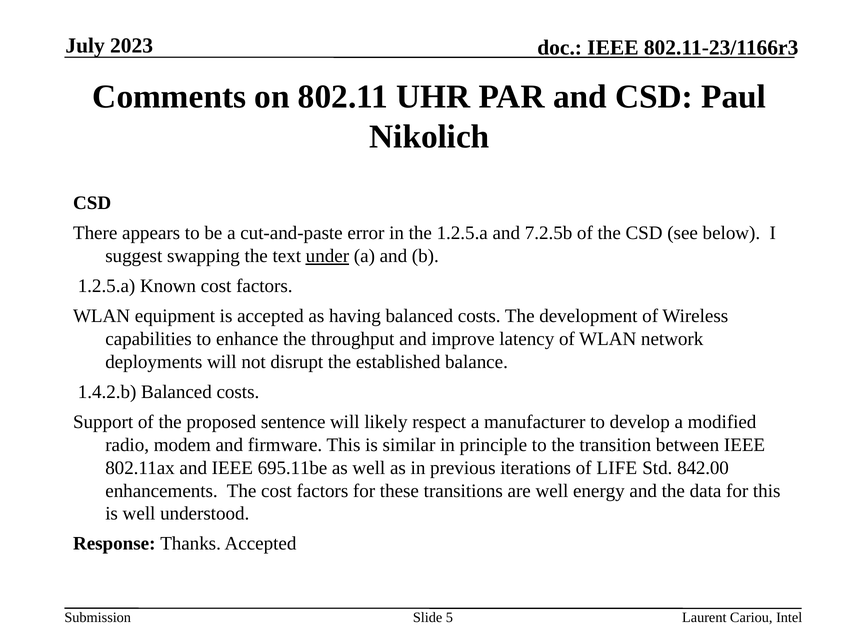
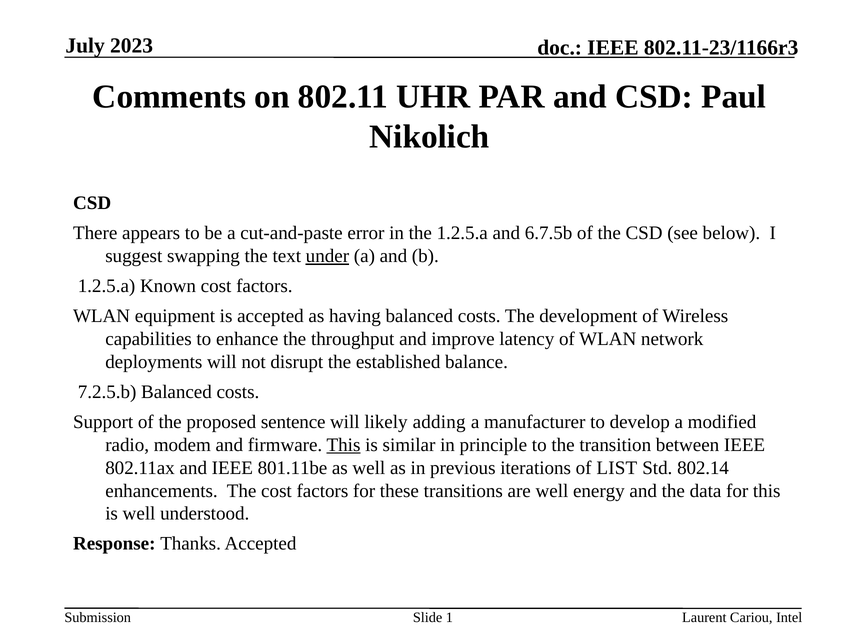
7.2.5b: 7.2.5b -> 6.7.5b (549, 233)
1.4.2.b: 1.4.2.b -> 7.2.5.b (107, 392)
respect: respect -> adding (439, 422)
This underline: none -> present (344, 445)
695.11be: 695.11be -> 801.11be (292, 468)
LIFE: LIFE -> LIST (617, 468)
842.00: 842.00 -> 802.14 (703, 468)
5: 5 -> 1 (449, 618)
